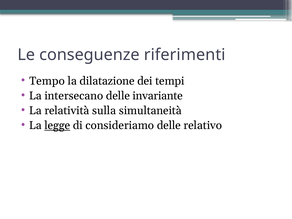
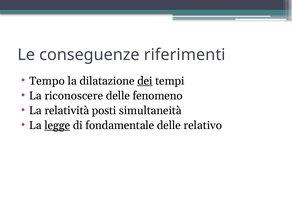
dei underline: none -> present (145, 81)
intersecano: intersecano -> riconoscere (74, 96)
invariante: invariante -> fenomeno (158, 96)
sulla: sulla -> posti (104, 111)
consideriamo: consideriamo -> fondamentale (120, 125)
